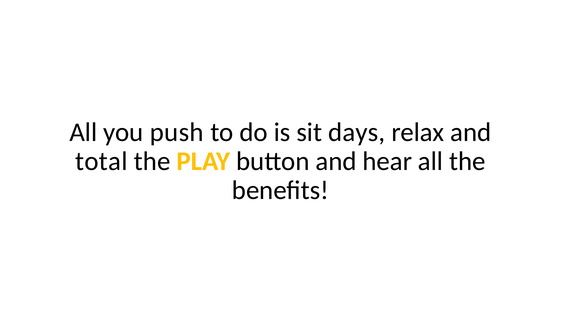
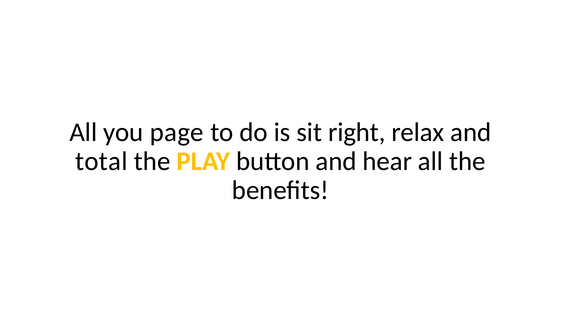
push: push -> page (177, 132)
days: days -> right (357, 132)
